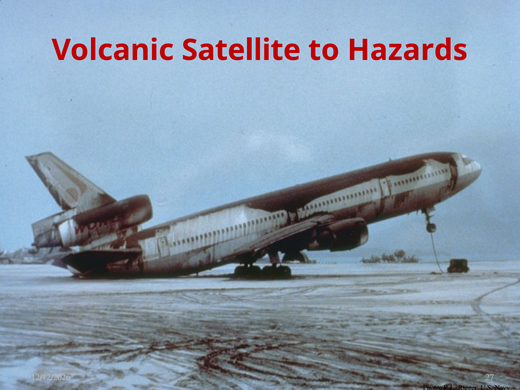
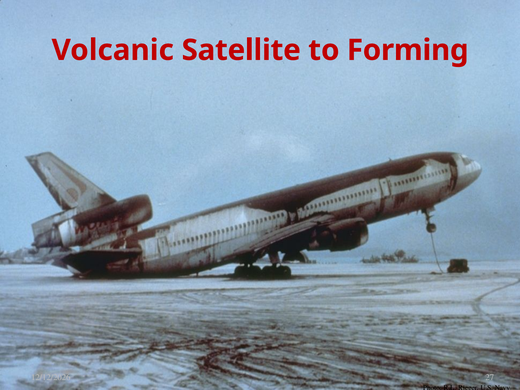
Hazards: Hazards -> Forming (408, 50)
